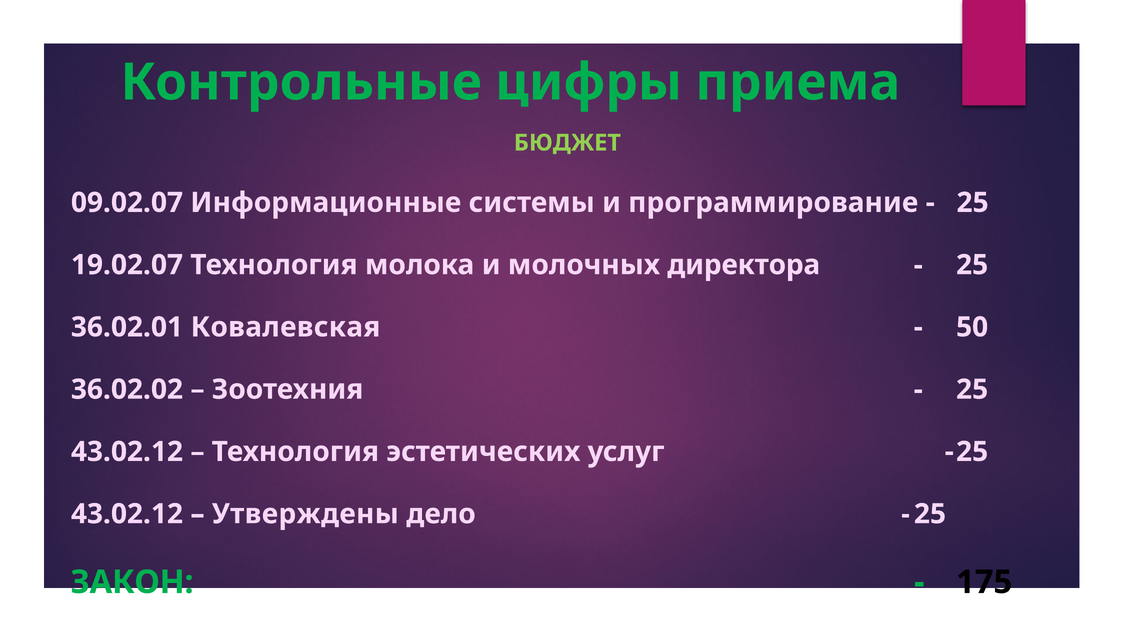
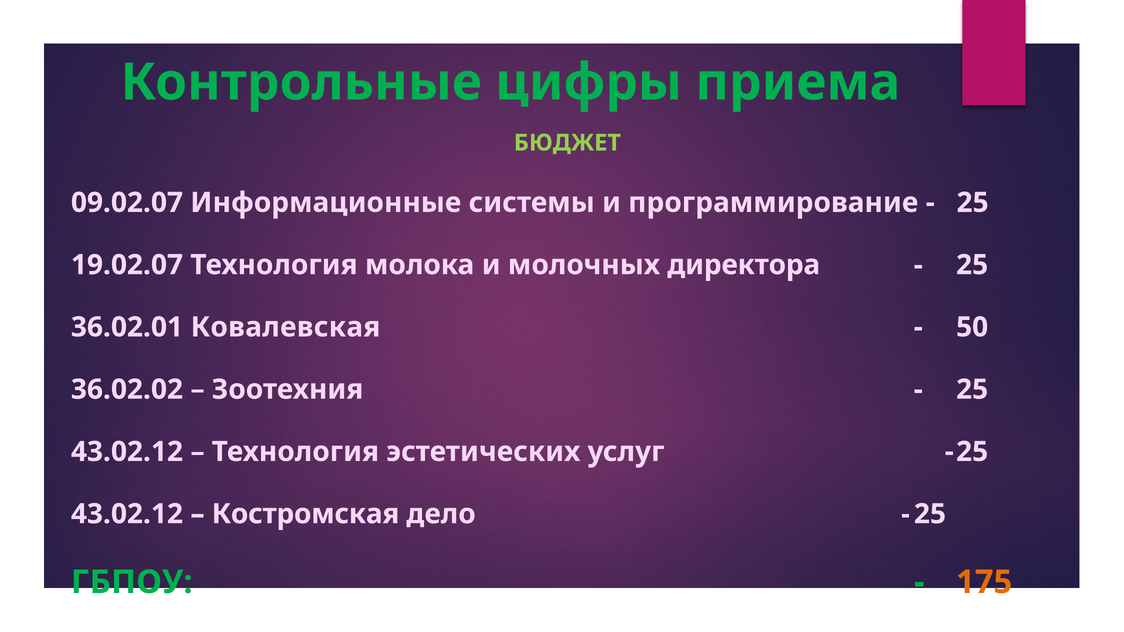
Утверждены: Утверждены -> Костромская (306, 514)
ЗАКОН: ЗАКОН -> ГБПОУ (132, 582)
175 colour: black -> orange (984, 582)
